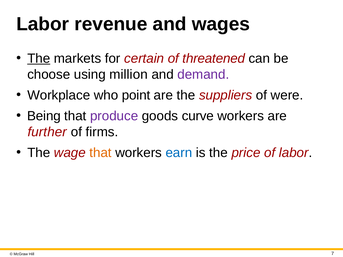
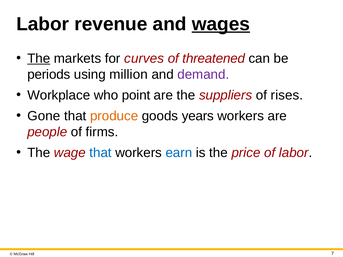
wages underline: none -> present (221, 24)
certain: certain -> curves (144, 59)
choose: choose -> periods (49, 75)
were: were -> rises (287, 95)
Being: Being -> Gone (44, 116)
produce colour: purple -> orange (114, 116)
curve: curve -> years (198, 116)
further: further -> people (47, 132)
that colour: orange -> blue (101, 153)
